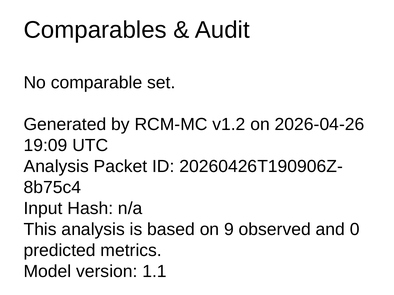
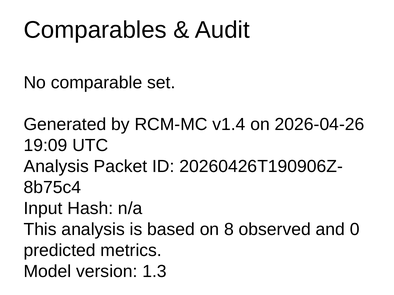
v1.2: v1.2 -> v1.4 (229, 125)
9: 9 -> 8 (229, 230)
1.1: 1.1 -> 1.3 (155, 272)
